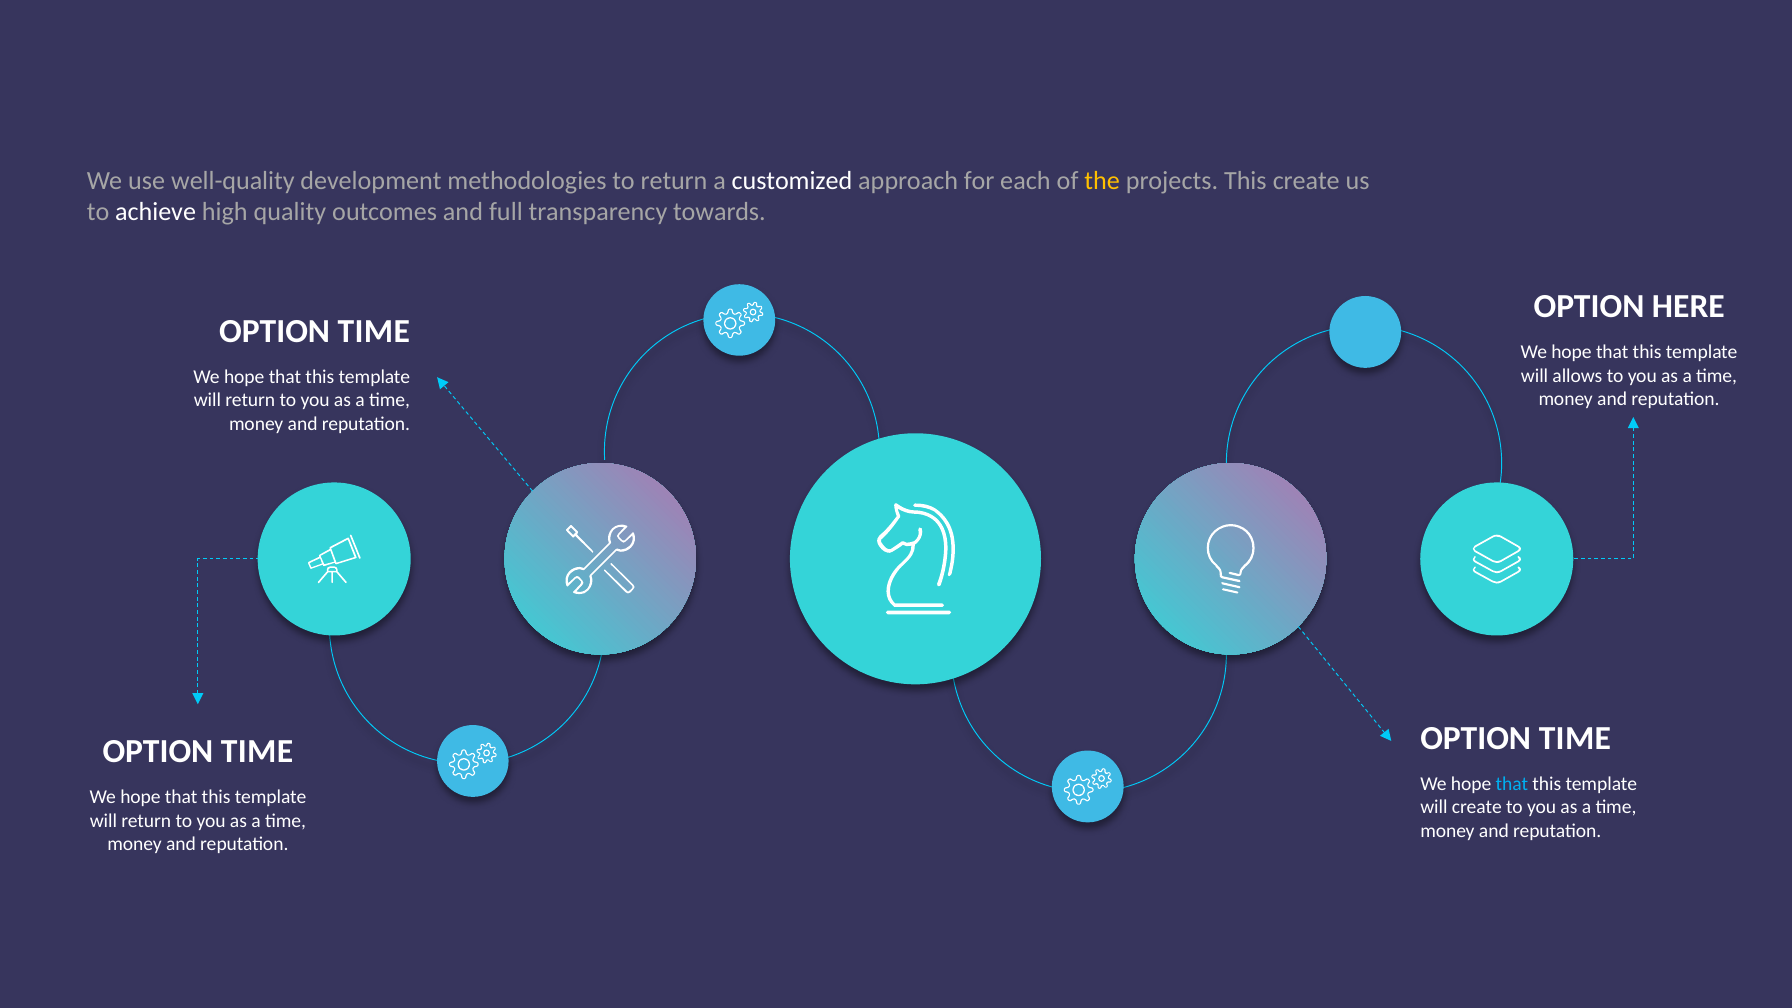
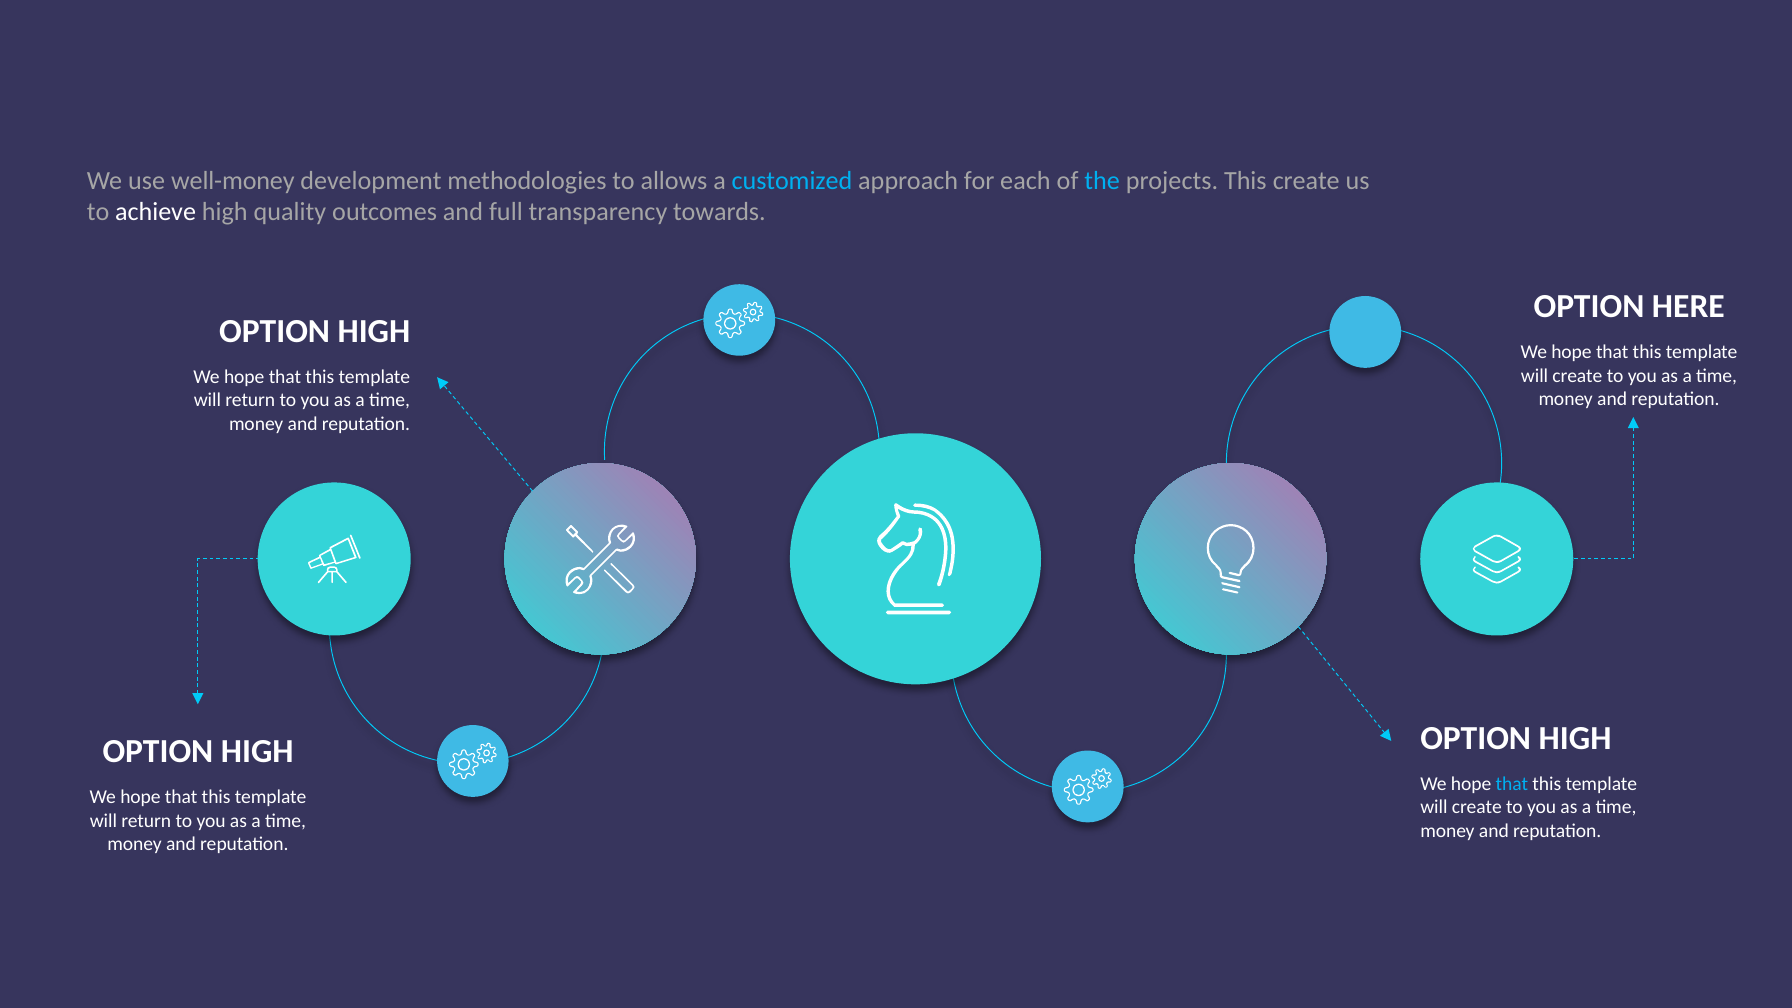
well-quality: well-quality -> well-money (233, 181)
to return: return -> allows (674, 181)
customized colour: white -> light blue (792, 181)
the colour: yellow -> light blue (1102, 181)
TIME: TIME -> HIGH (374, 331)
allows: allows -> create (1577, 376)
TIME: TIME -> HIGH (1575, 738)
TIME: TIME -> HIGH (257, 752)
